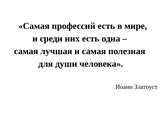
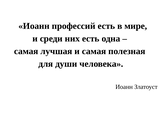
Самая: Самая -> Иоанн (34, 26)
